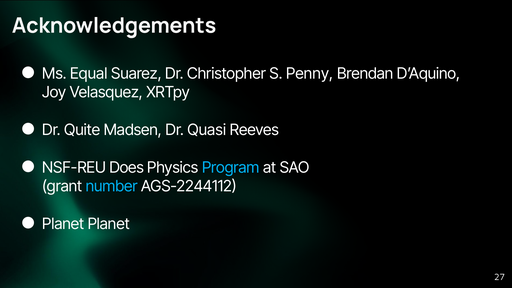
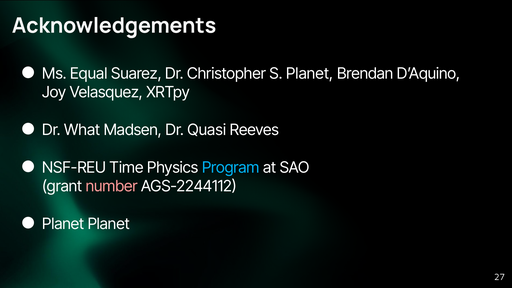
S Penny: Penny -> Planet (310, 74)
Quite: Quite -> What (82, 130)
Does: Does -> Time (127, 168)
number colour: light blue -> pink (112, 186)
